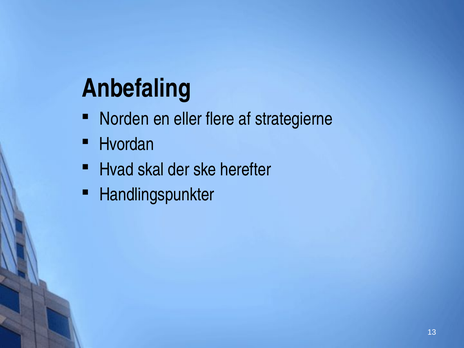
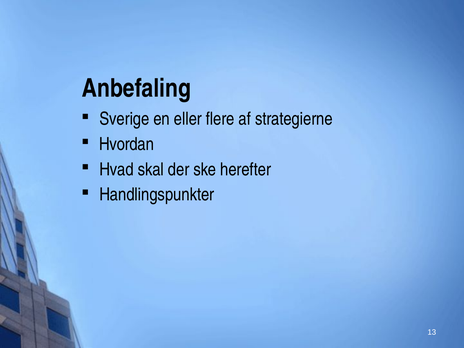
Norden: Norden -> Sverige (124, 119)
